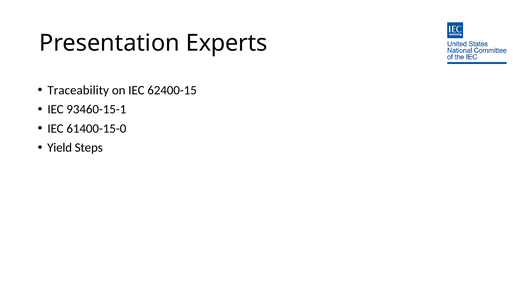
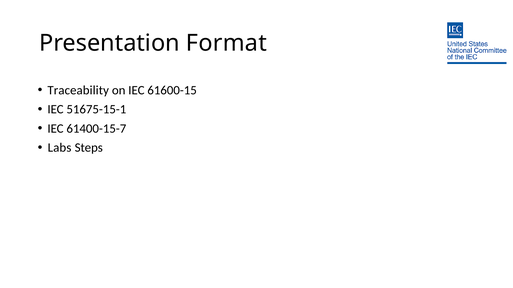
Experts: Experts -> Format (226, 43)
62400-15: 62400-15 -> 61600-15 (172, 90)
93460-15-1: 93460-15-1 -> 51675-15-1 (96, 110)
61400-15-0: 61400-15-0 -> 61400-15-7 (96, 129)
Yield: Yield -> Labs (60, 148)
